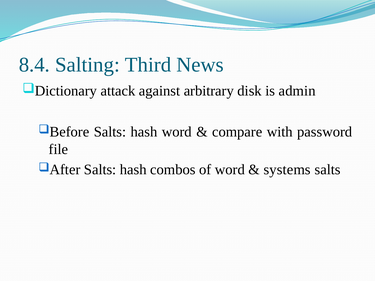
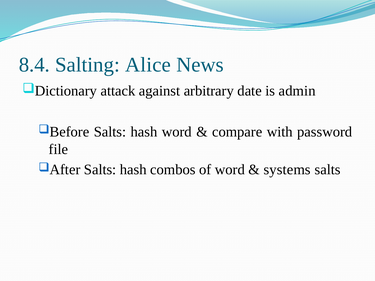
Third: Third -> Alice (148, 65)
disk: disk -> date (250, 91)
